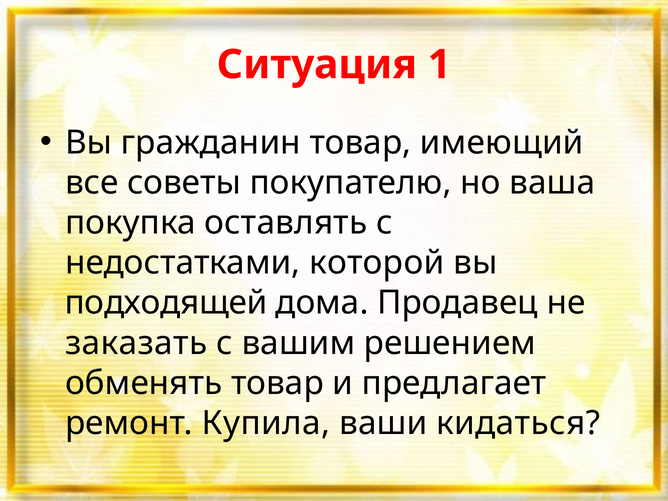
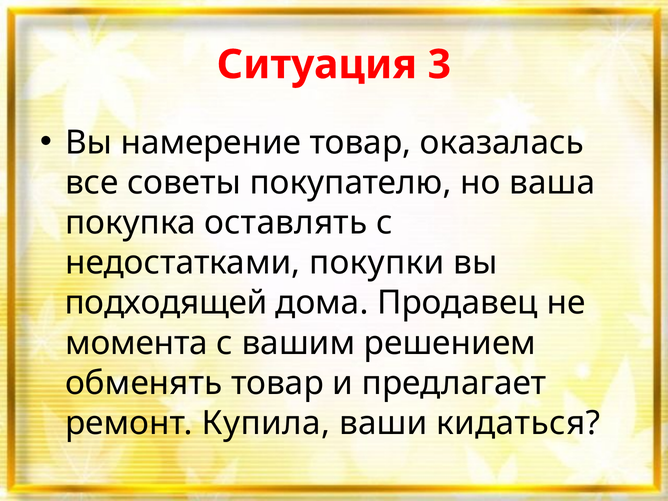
1: 1 -> 3 (439, 65)
гражданин: гражданин -> намерение (211, 143)
имеющий: имеющий -> оказалась (502, 143)
которой: которой -> покупки (377, 263)
заказать: заказать -> момента (137, 343)
